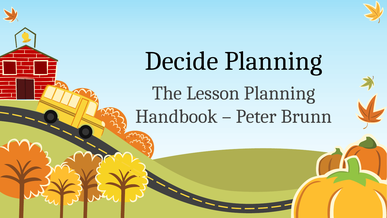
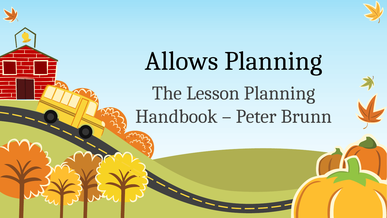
Decide: Decide -> Allows (182, 61)
